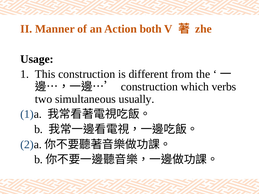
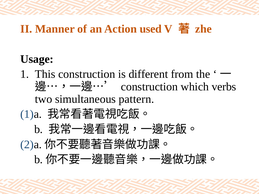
both: both -> used (151, 29)
usually: usually -> pattern (136, 99)
